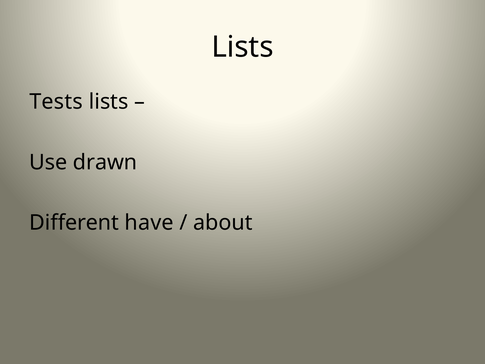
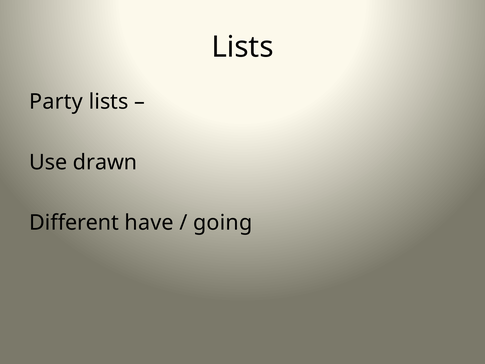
Tests: Tests -> Party (56, 102)
about: about -> going (223, 222)
